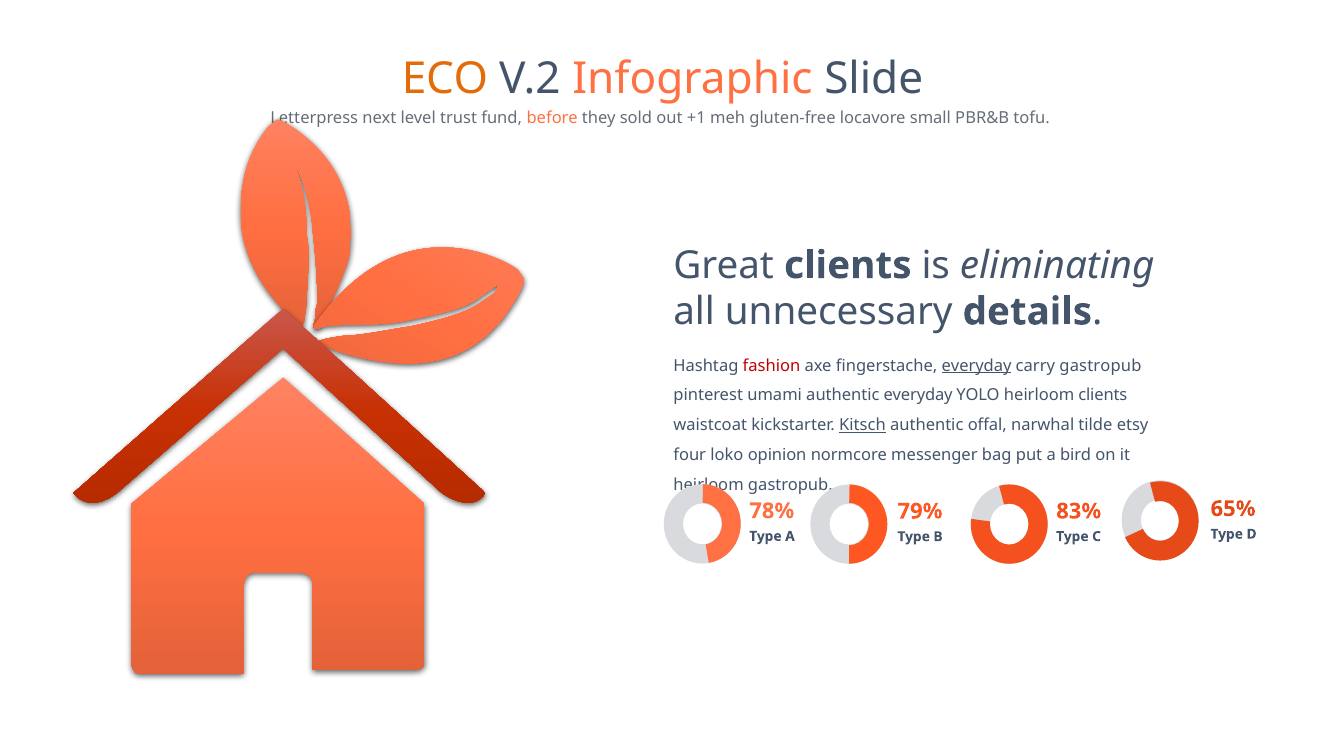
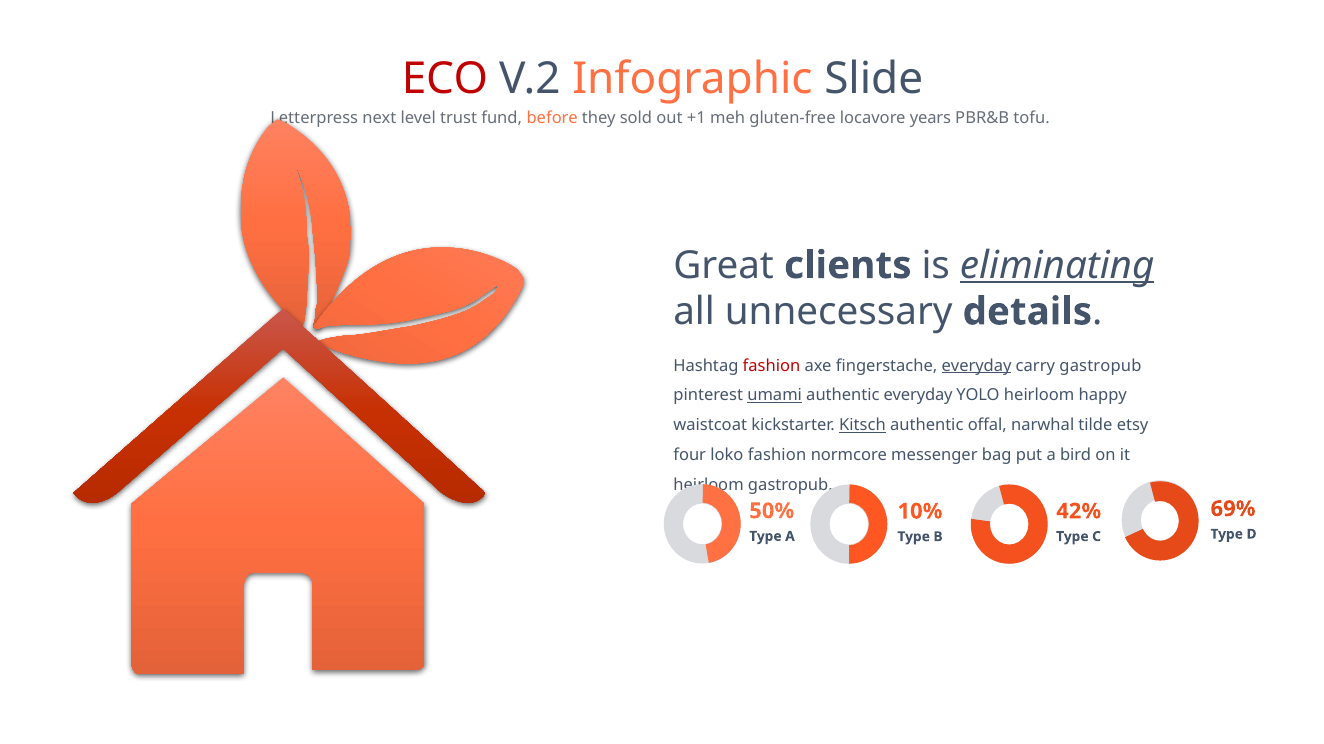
ECO colour: orange -> red (445, 79)
small: small -> years (931, 118)
eliminating underline: none -> present (1057, 266)
umami underline: none -> present (775, 396)
heirloom clients: clients -> happy (1103, 396)
loko opinion: opinion -> fashion (777, 455)
65%: 65% -> 69% (1233, 509)
78%: 78% -> 50% (772, 511)
79%: 79% -> 10% (920, 512)
83%: 83% -> 42% (1079, 512)
